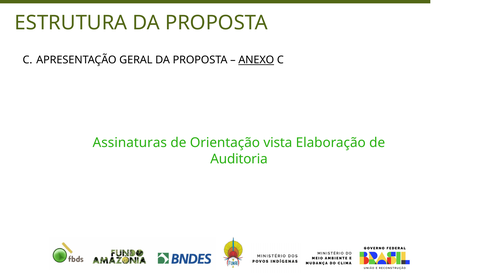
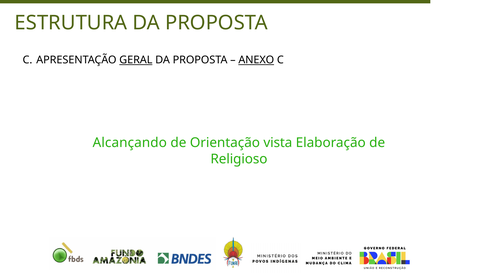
GERAL underline: none -> present (136, 60)
Assinaturas: Assinaturas -> Alcançando (130, 143)
Auditoria: Auditoria -> Religioso (239, 159)
